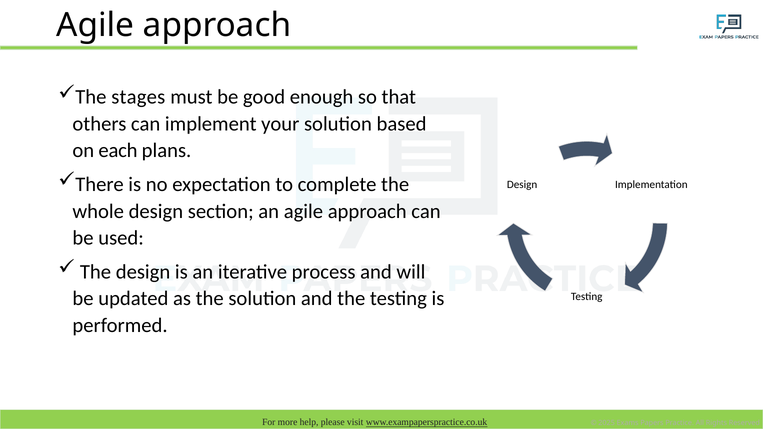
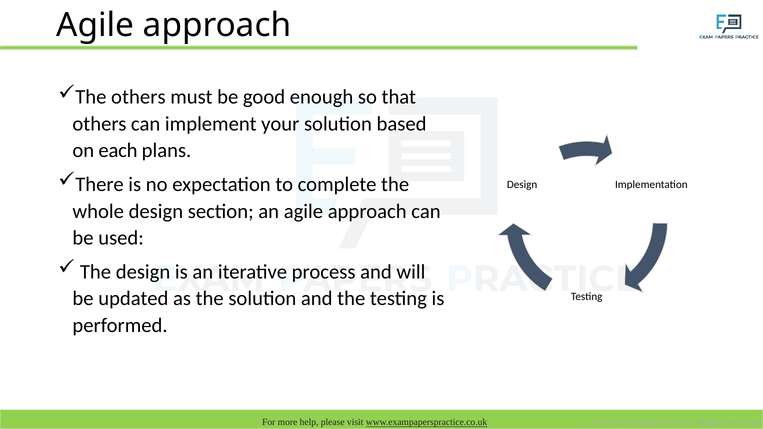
The stages: stages -> others (138, 97)
